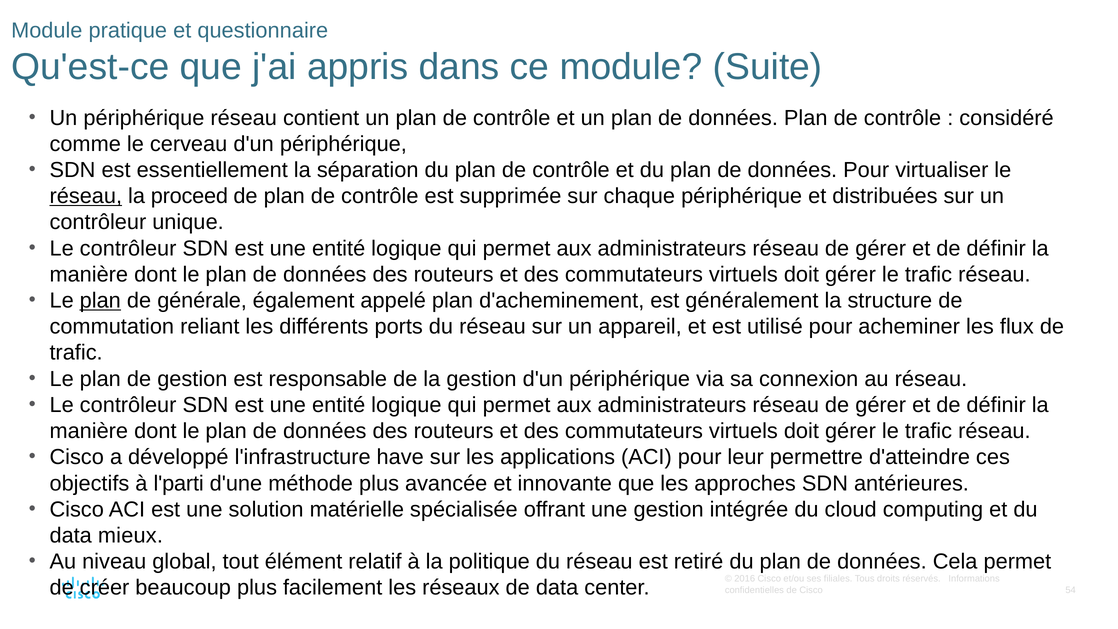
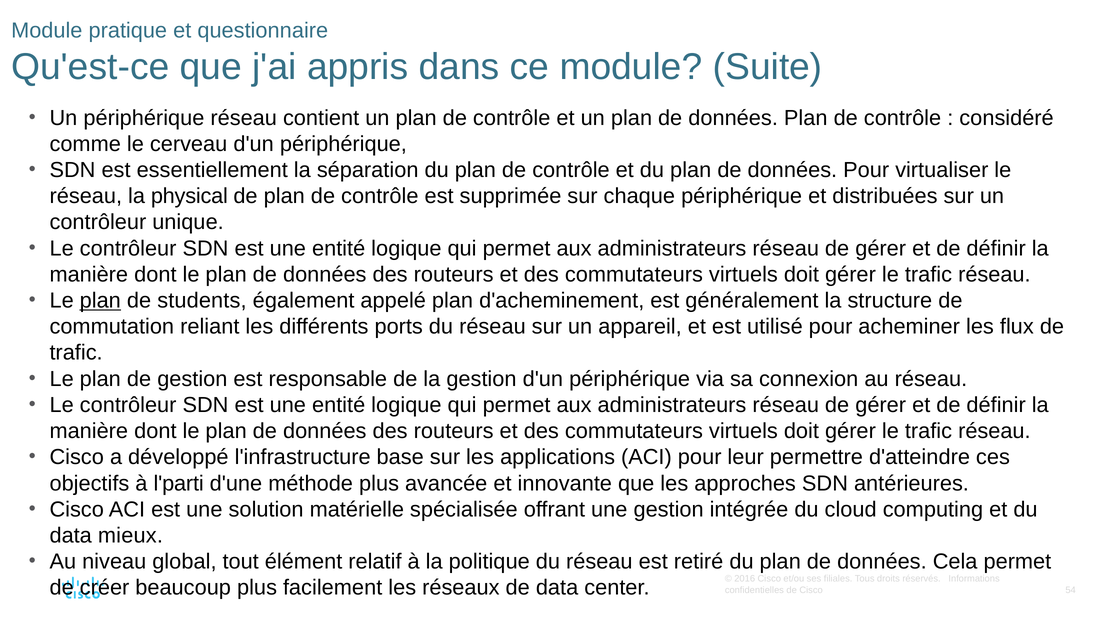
réseau underline: present -> none (86, 196)
proceed: proceed -> physical (189, 196)
générale: générale -> students (202, 301)
have: have -> base (400, 457)
